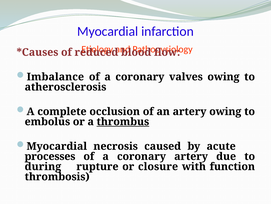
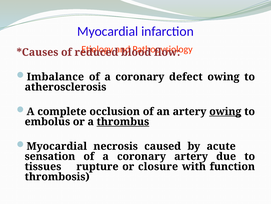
valves: valves -> defect (186, 77)
owing underline: none -> present (225, 111)
processes: processes -> sensation (50, 156)
during: during -> tissues (43, 166)
